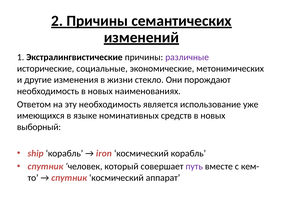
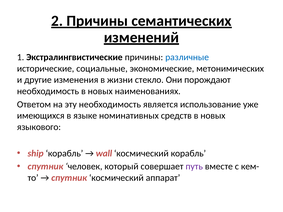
различные colour: purple -> blue (187, 57)
выборный: выборный -> языкового (39, 127)
iron: iron -> wall (104, 153)
